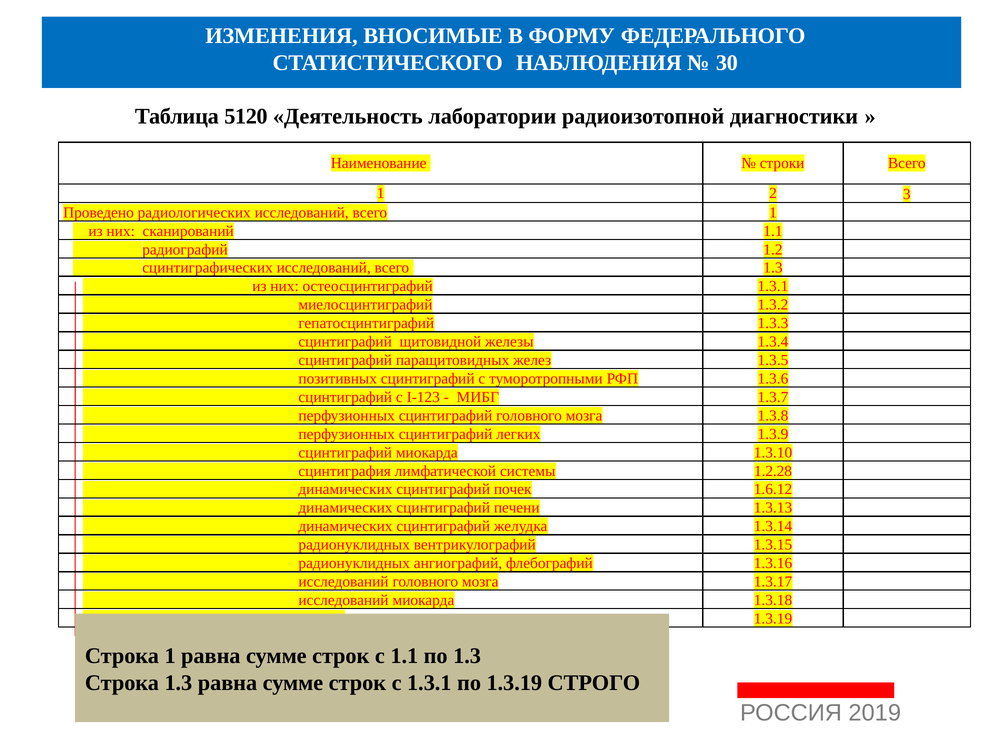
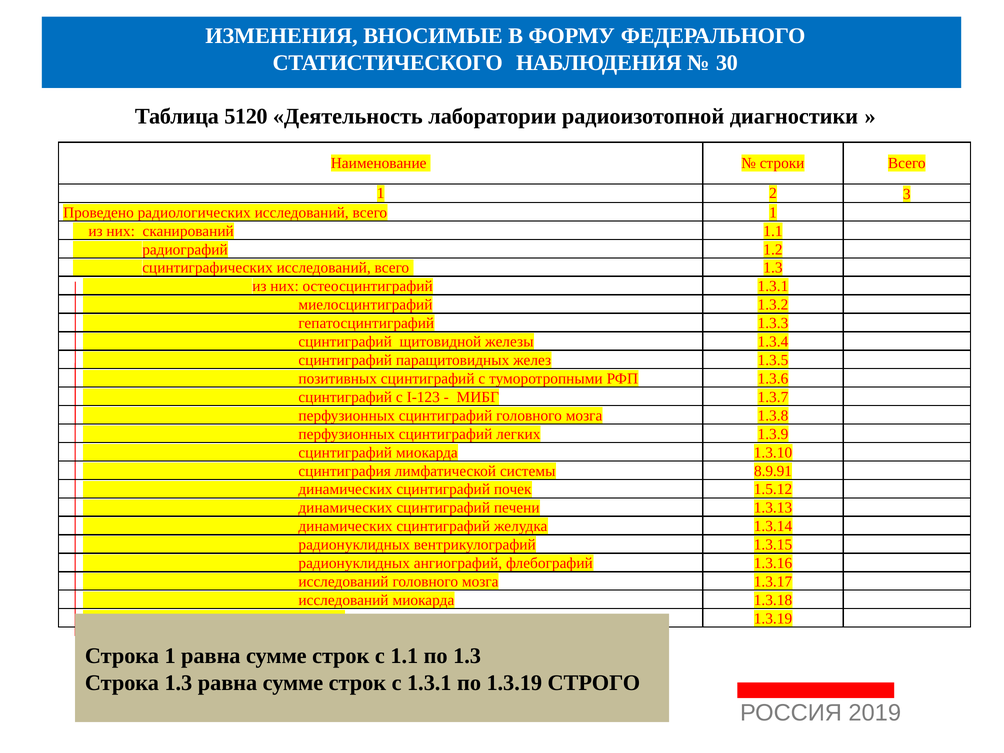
1.2.28: 1.2.28 -> 8.9.91 (773, 471)
1.6.12: 1.6.12 -> 1.5.12 (773, 489)
